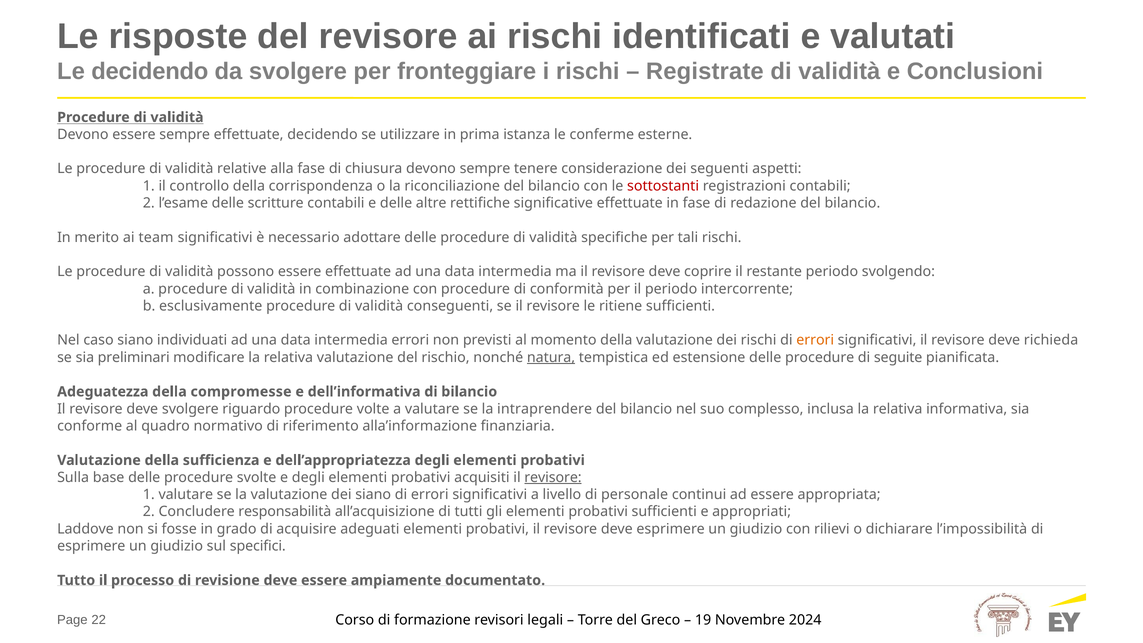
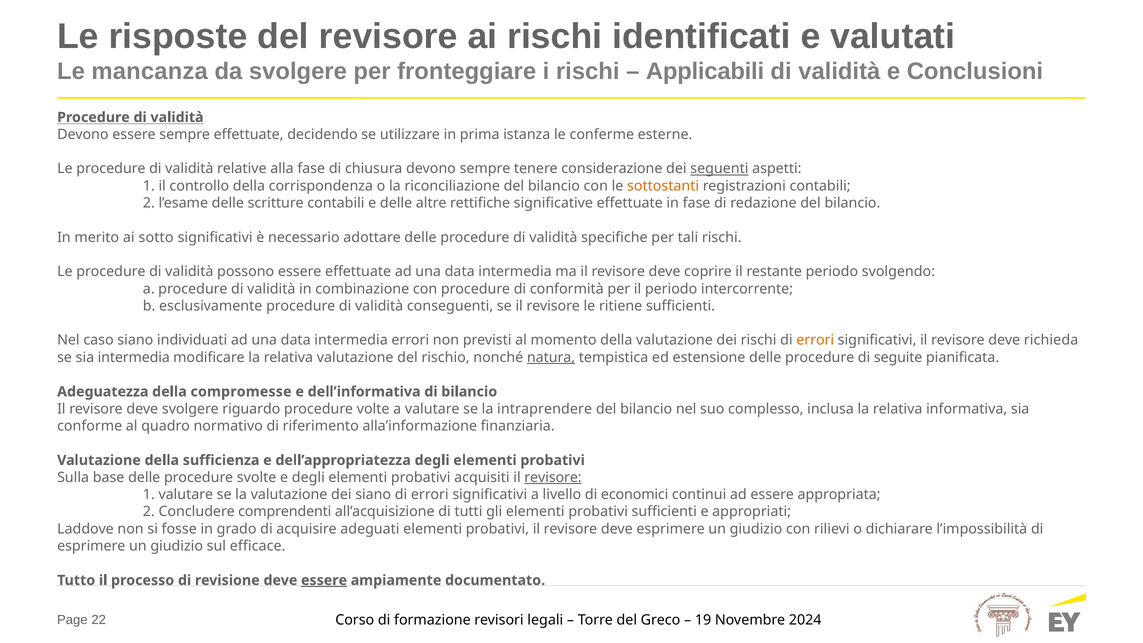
Le decidendo: decidendo -> mancanza (150, 71)
Registrate: Registrate -> Applicabili (705, 71)
seguenti underline: none -> present (719, 169)
sottostanti colour: red -> orange (663, 186)
team: team -> sotto (156, 237)
sia preliminari: preliminari -> intermedia (134, 357)
personale: personale -> economici (635, 494)
responsabilità: responsabilità -> comprendenti (285, 511)
specifici: specifici -> efficace (258, 546)
essere underline: none -> present (324, 580)
